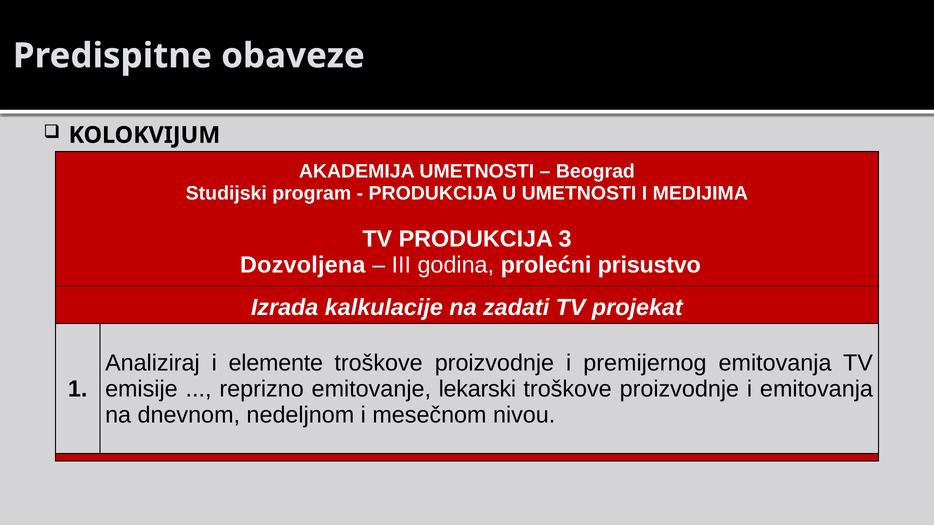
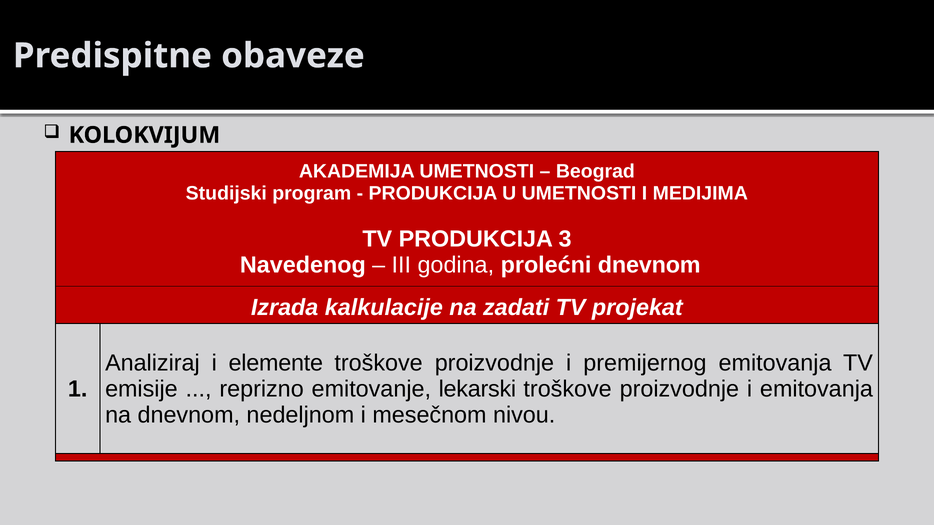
Dozvoljena: Dozvoljena -> Navedenog (303, 265)
prolećni prisustvo: prisustvo -> dnevnom (649, 265)
